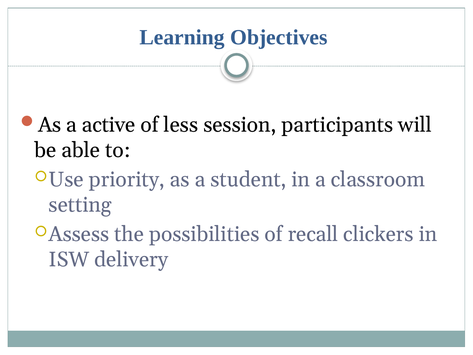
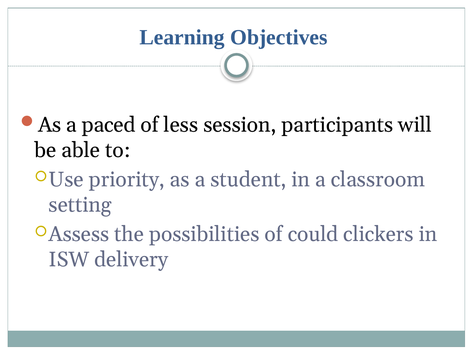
active: active -> paced (109, 125)
recall: recall -> could (313, 234)
